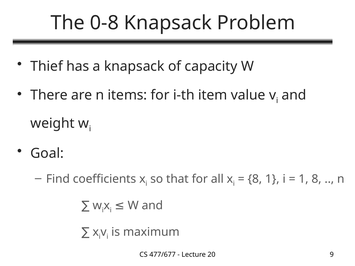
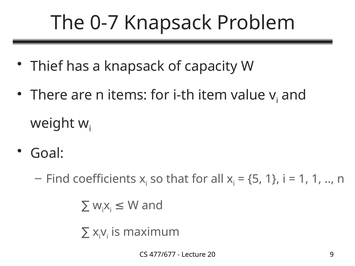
0-8: 0-8 -> 0-7 (104, 23)
8: 8 -> 5 (255, 179)
1 8: 8 -> 1 (317, 179)
